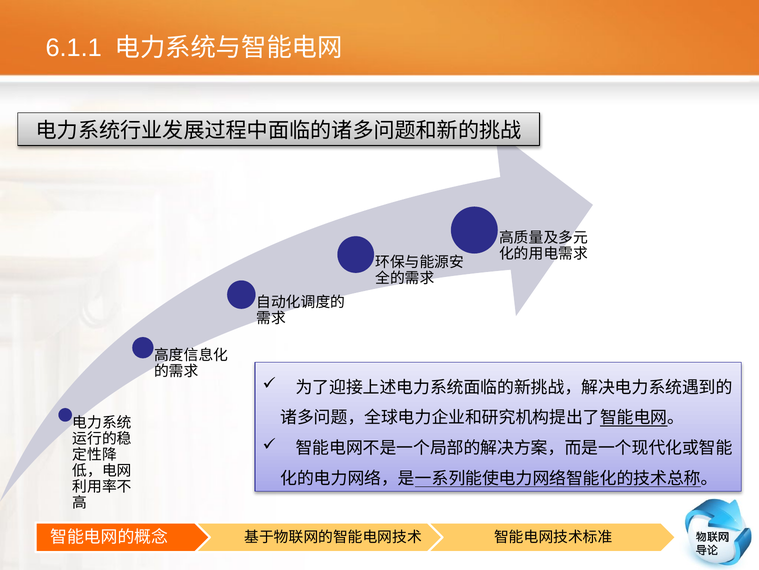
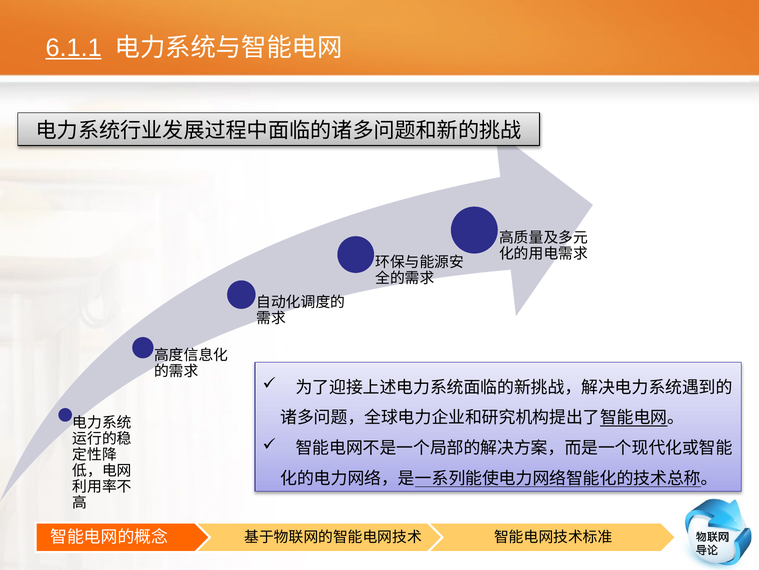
6.1.1 underline: none -> present (74, 48)
